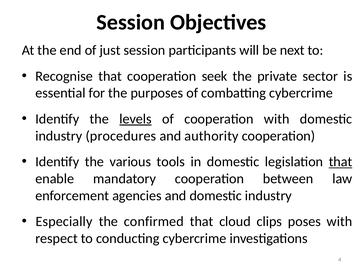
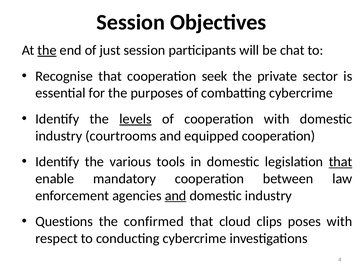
the underline: none -> present (47, 50)
next: next -> chat (292, 50)
procedures: procedures -> courtrooms (121, 136)
authority: authority -> equipped (212, 136)
and underline: none -> present (176, 196)
Especially: Especially -> Questions (64, 222)
